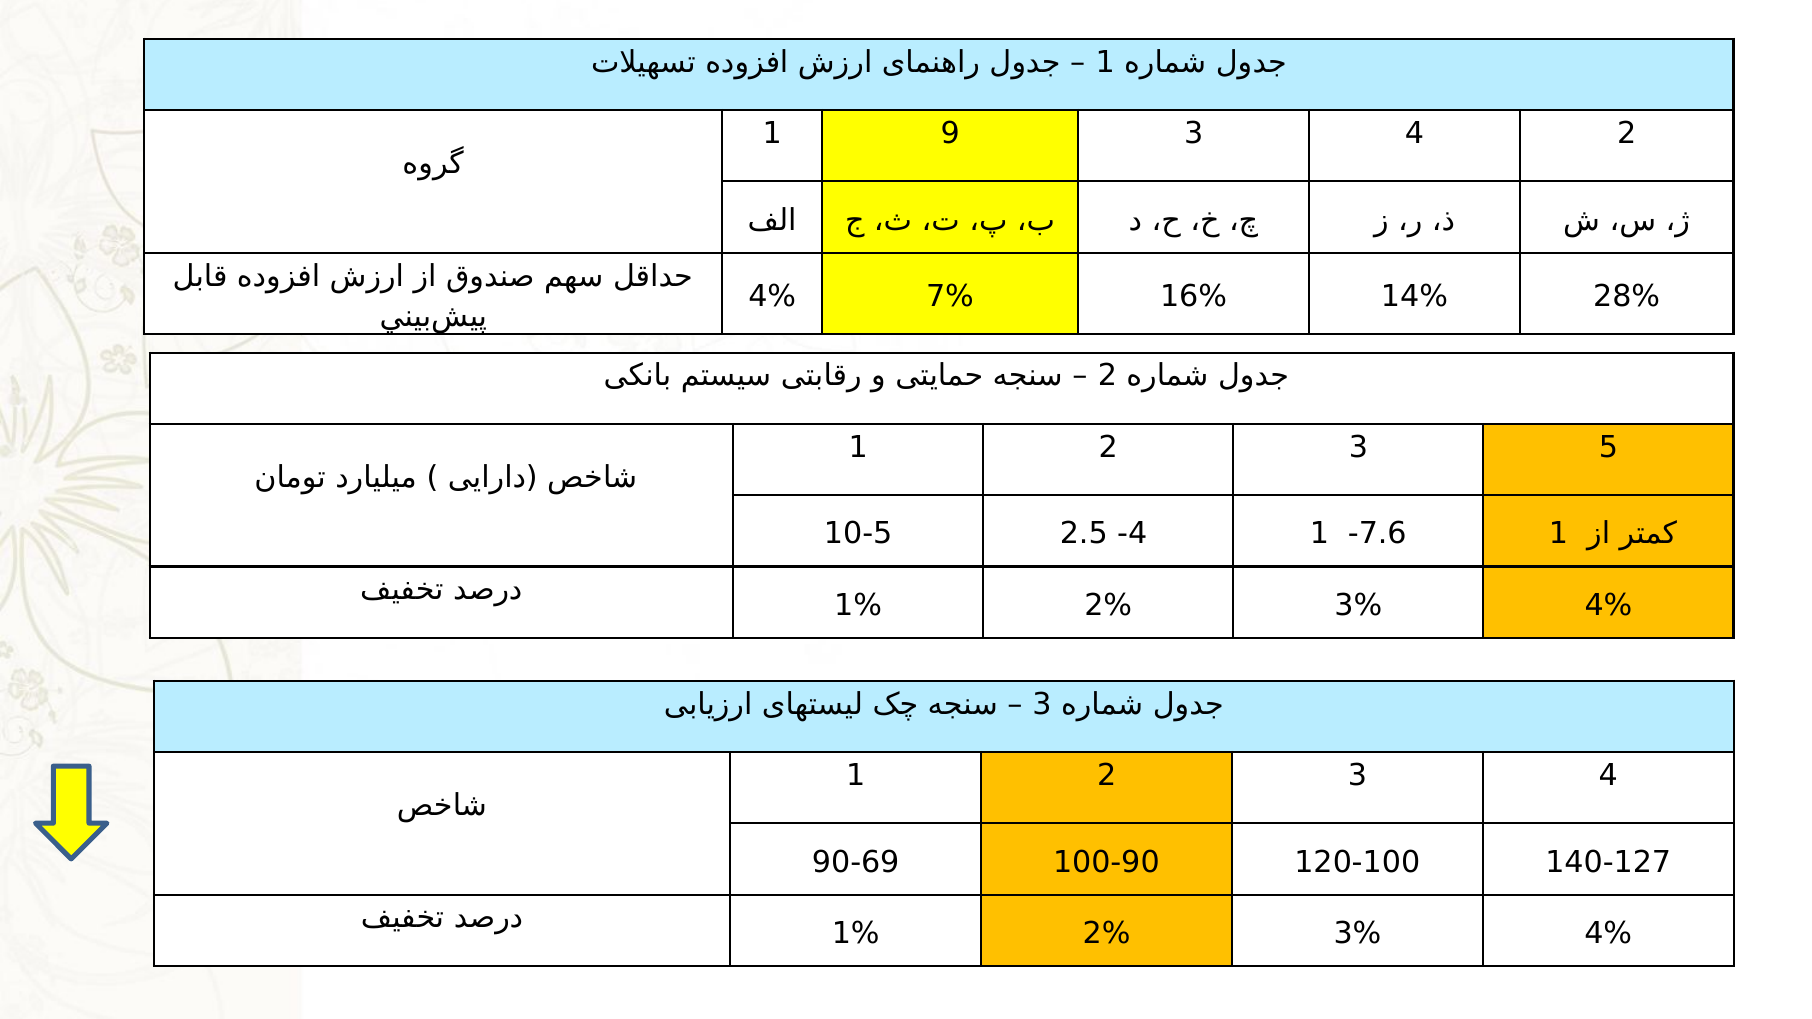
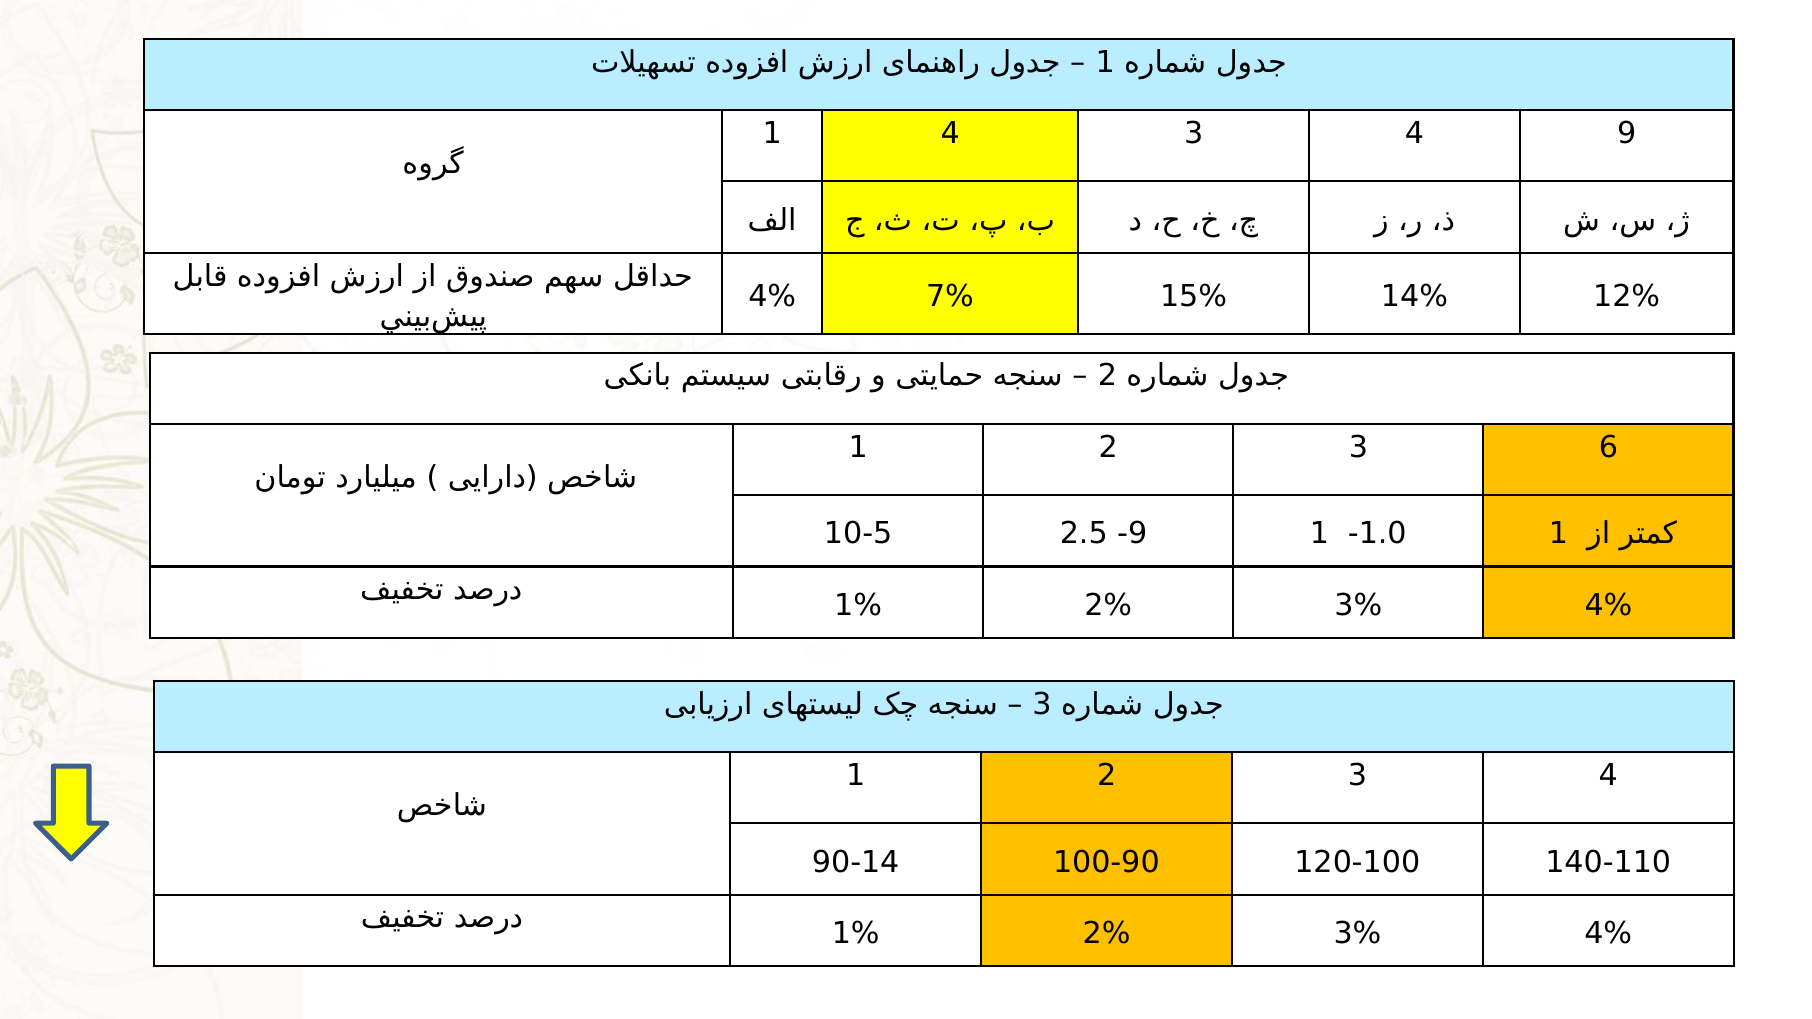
1 9: 9 -> 4 (950, 134)
4 2: 2 -> 9 (1627, 134)
16%: 16% -> 15% (1194, 297)
28%: 28% -> 12% (1627, 297)
5: 5 -> 6 (1609, 447)
10-5 4: 4 -> 9 (1138, 534)
7.6: 7.6 -> 1.0 (1383, 534)
90-69: 90-69 -> 90-14 (856, 862)
140-127: 140-127 -> 140-110 (1608, 862)
